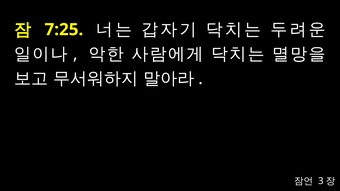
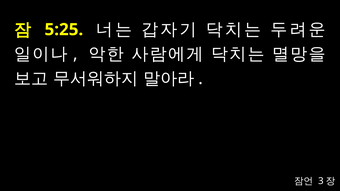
7:25: 7:25 -> 5:25 (64, 30)
